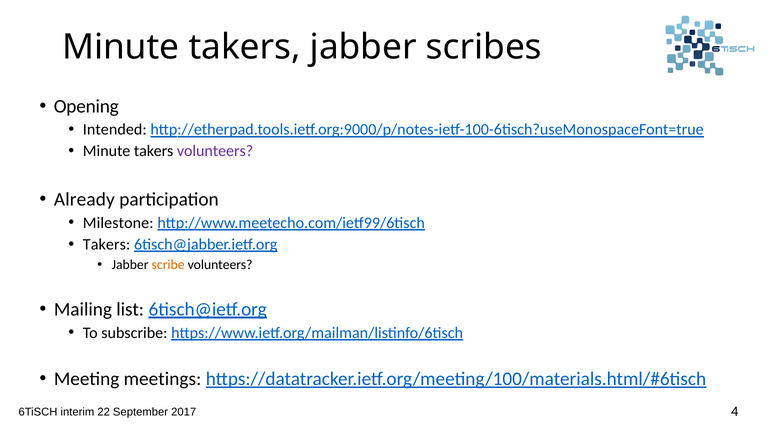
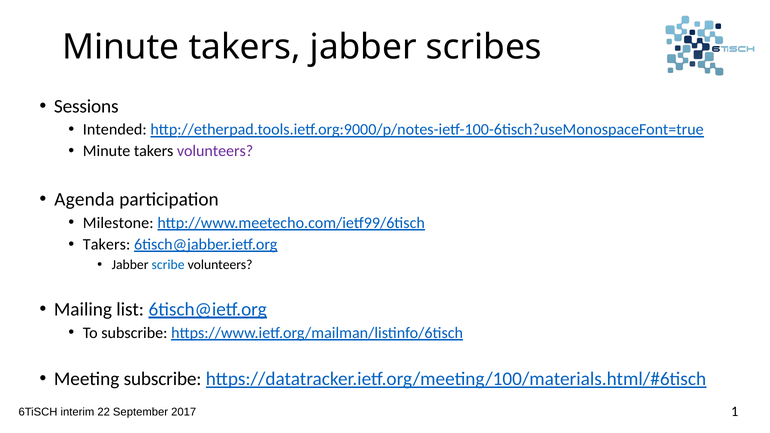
Opening: Opening -> Sessions (86, 106)
Already: Already -> Agenda (84, 200)
scribe colour: orange -> blue (168, 265)
Meeting meetings: meetings -> subscribe (163, 379)
4: 4 -> 1 (735, 412)
